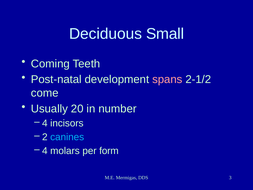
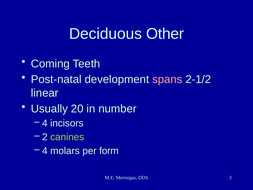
Small: Small -> Other (165, 34)
come: come -> linear (45, 93)
canines colour: light blue -> light green (67, 137)
